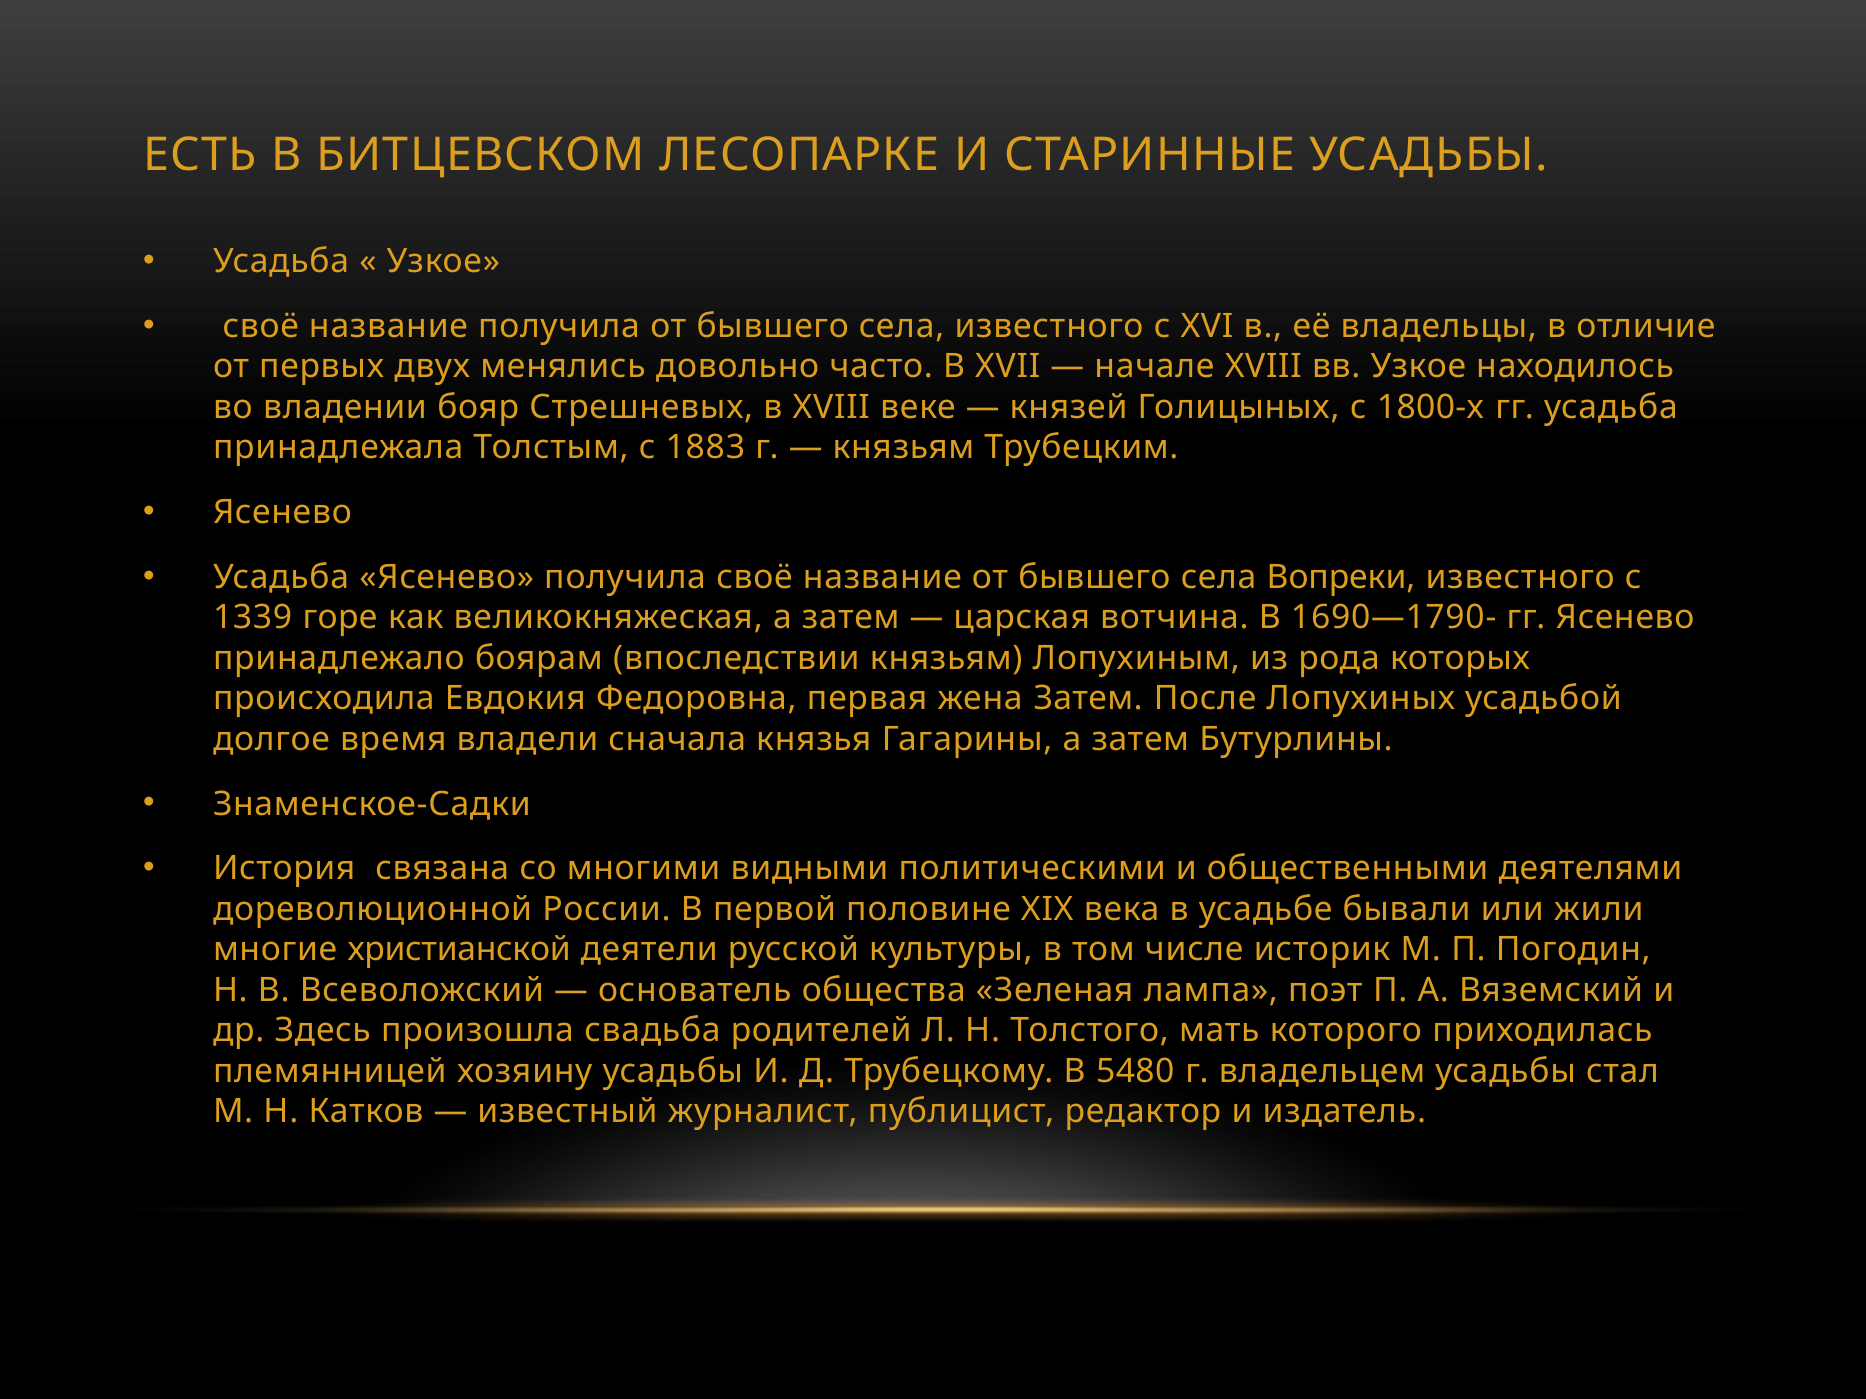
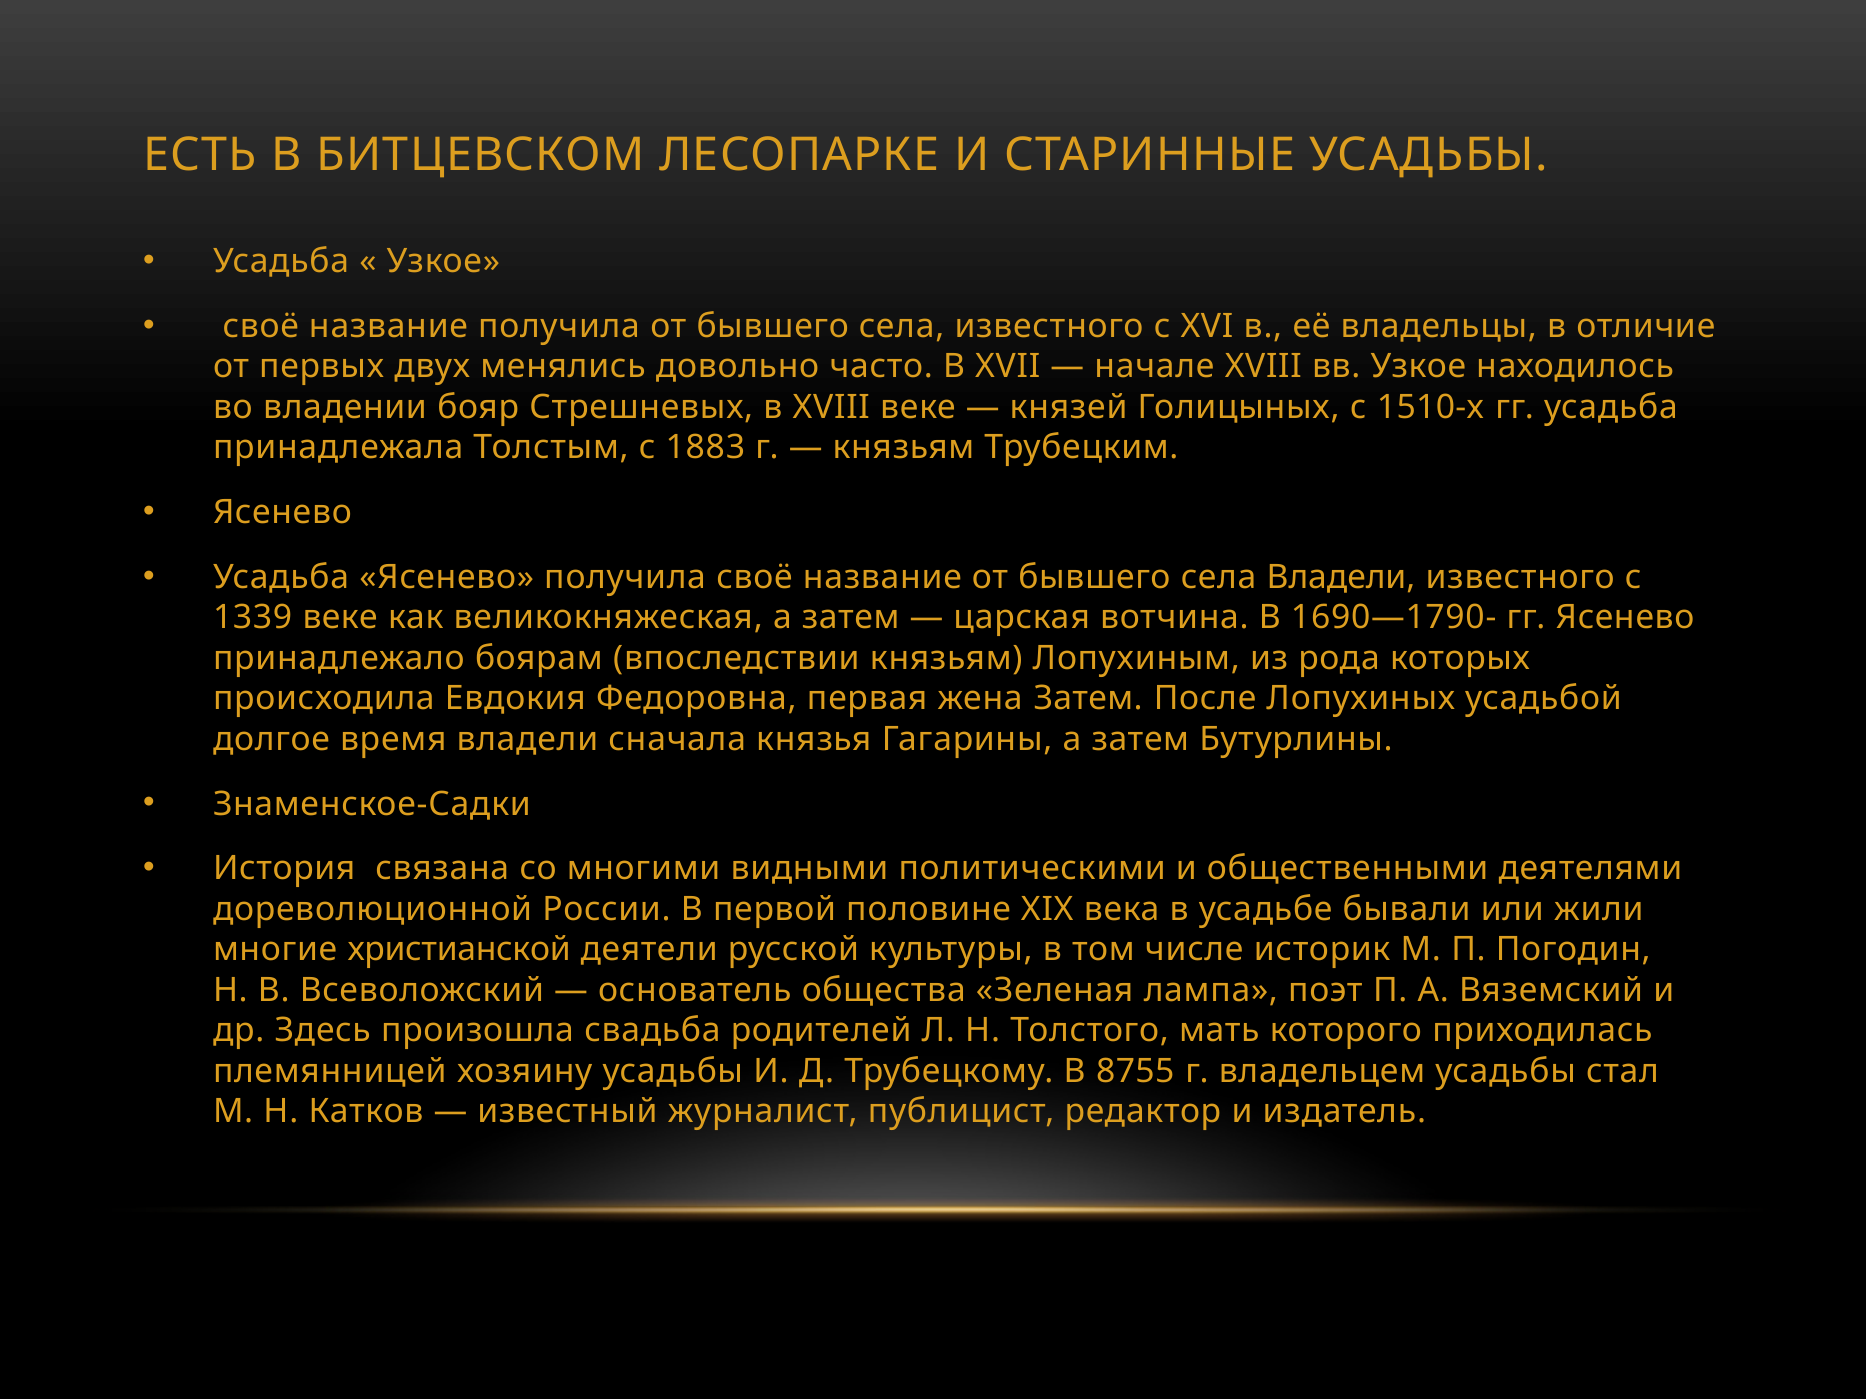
1800-х: 1800-х -> 1510-х (1430, 407)
села Вопреки: Вопреки -> Владели (1341, 577)
1339 горе: горе -> веке (340, 618)
5480: 5480 -> 8755 (1135, 1072)
